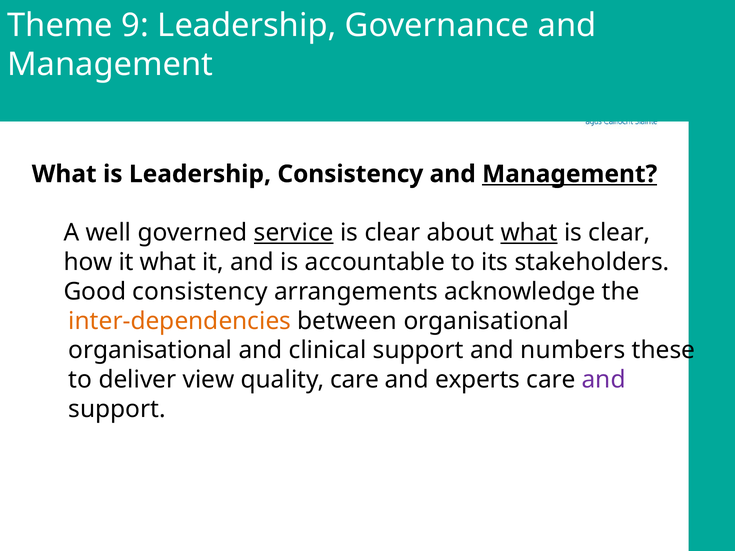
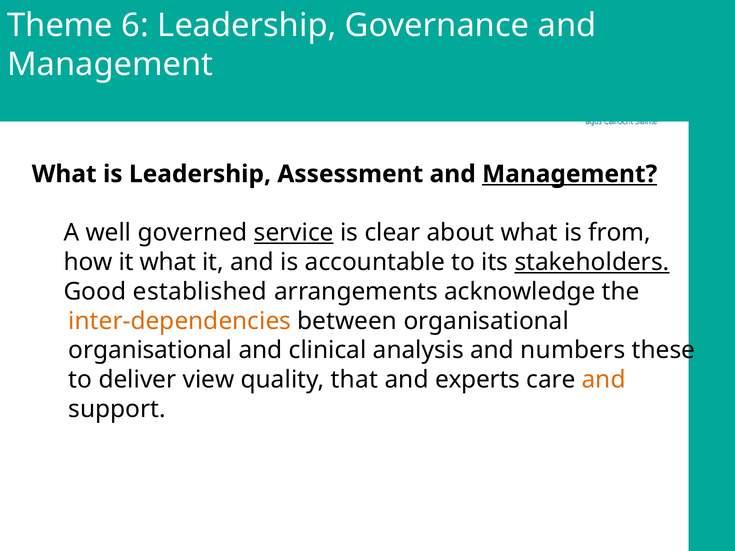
9: 9 -> 6 (135, 25)
Leadership Consistency: Consistency -> Assessment (350, 174)
what underline: present -> none (529, 233)
clear: clear -> from (620, 233)
stakeholders underline: none -> present (592, 262)
Good consistency: consistency -> established (200, 292)
clinical support: support -> analysis (418, 351)
quality care: care -> that (354, 380)
and colour: purple -> orange (604, 380)
